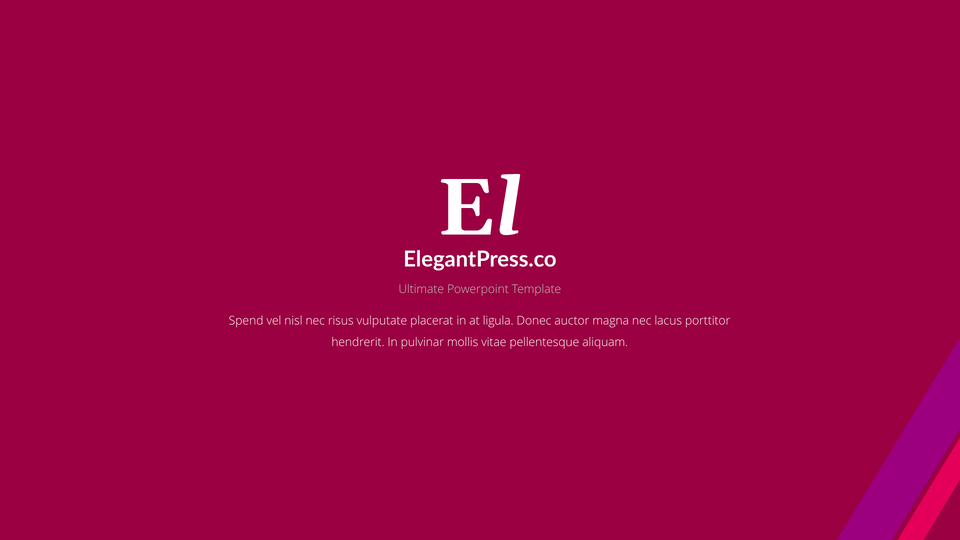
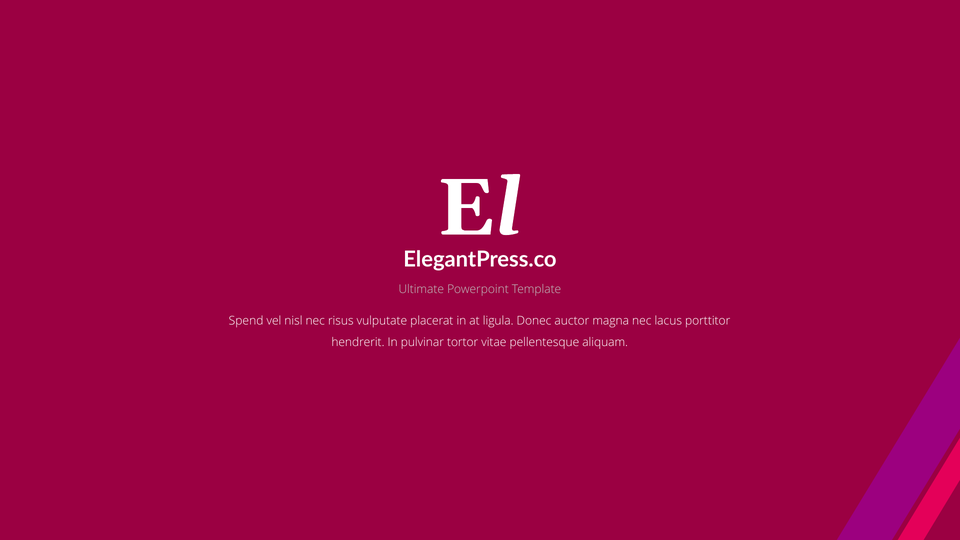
mollis: mollis -> tortor (463, 342)
